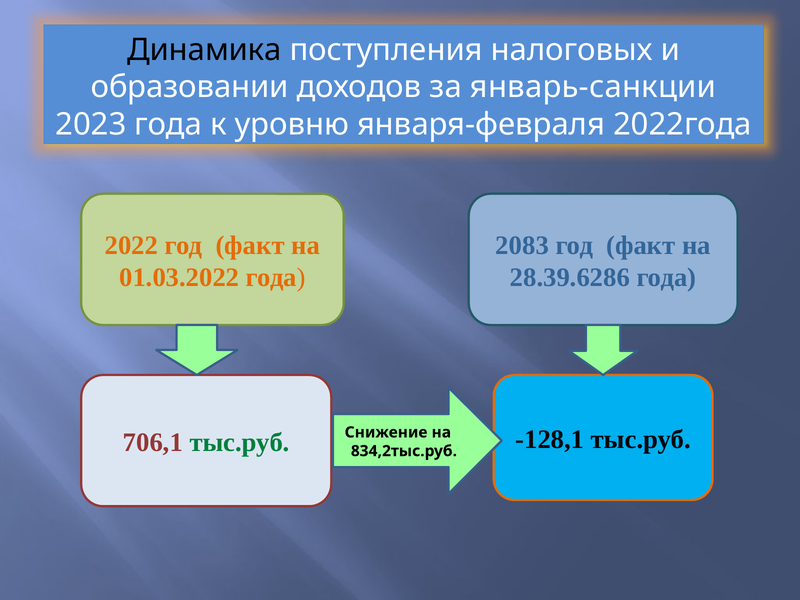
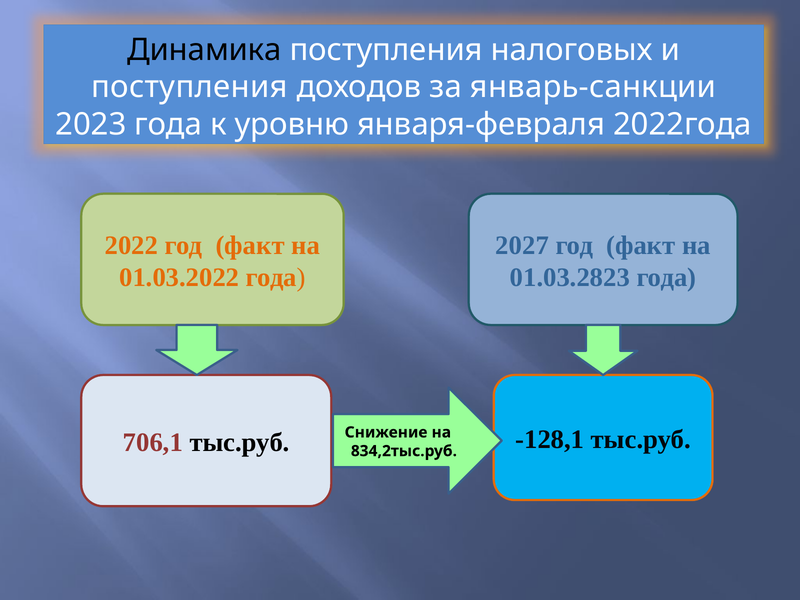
образовании: образовании -> поступления (189, 87)
2083: 2083 -> 2027 (522, 245)
28.39.6286: 28.39.6286 -> 01.03.2823 (570, 277)
тыс.руб colour: green -> black (240, 442)
